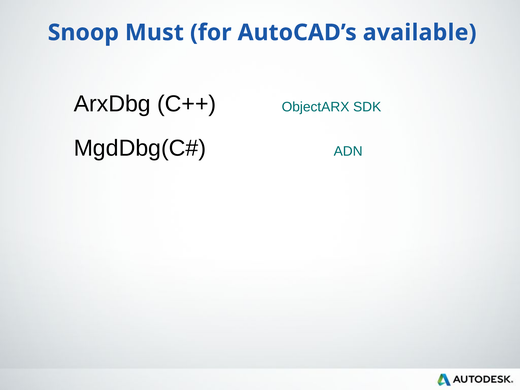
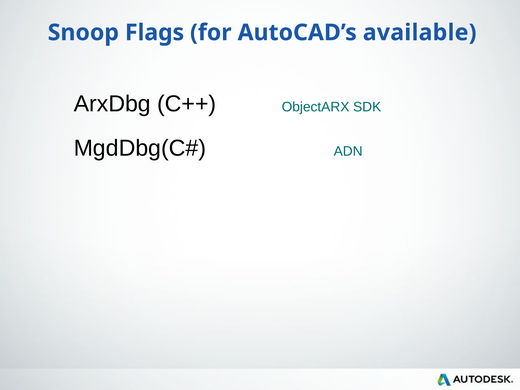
Must: Must -> Flags (155, 33)
